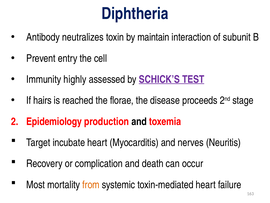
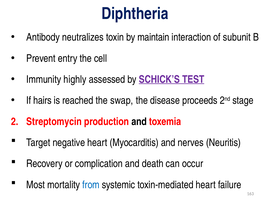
florae: florae -> swap (122, 100)
Epidemiology: Epidemiology -> Streptomycin (54, 121)
incubate: incubate -> negative (69, 142)
from colour: orange -> blue (91, 184)
